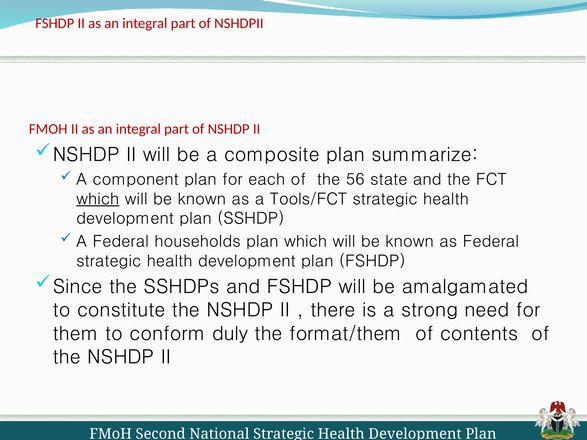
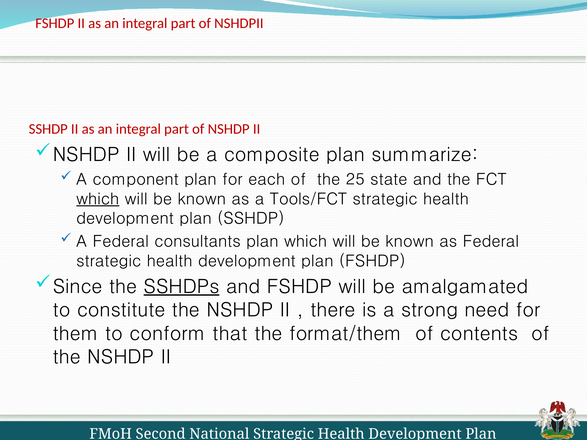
FMOH: FMOH -> SSHDP (48, 129)
56: 56 -> 25 (355, 179)
households: households -> consultants (198, 242)
SSHDPs underline: none -> present (182, 287)
duly: duly -> that (230, 334)
